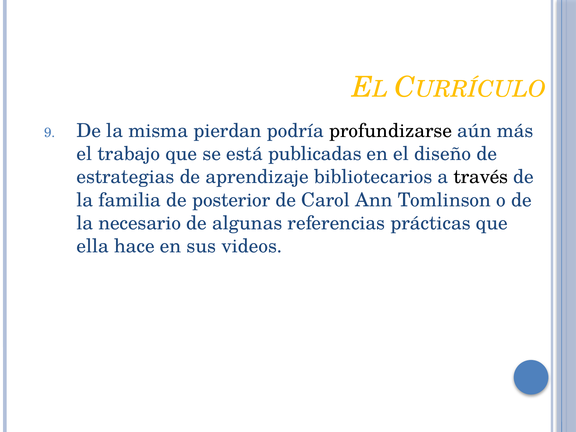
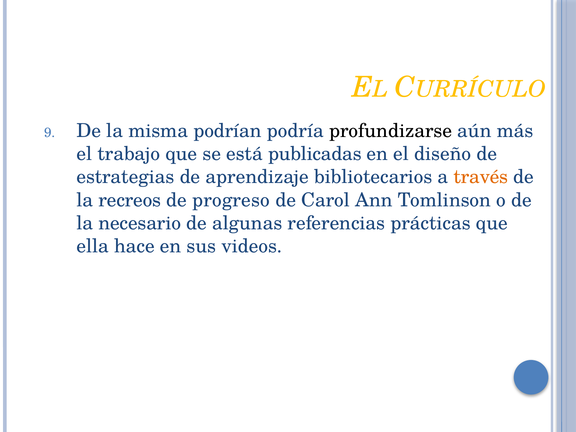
pierdan: pierdan -> podrían (228, 131)
través colour: black -> orange (481, 177)
familia: familia -> recreos (130, 200)
posterior: posterior -> progreso (231, 200)
